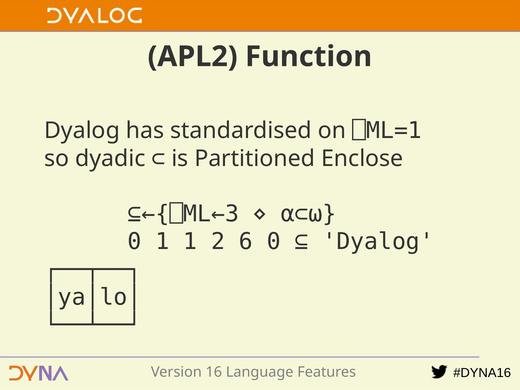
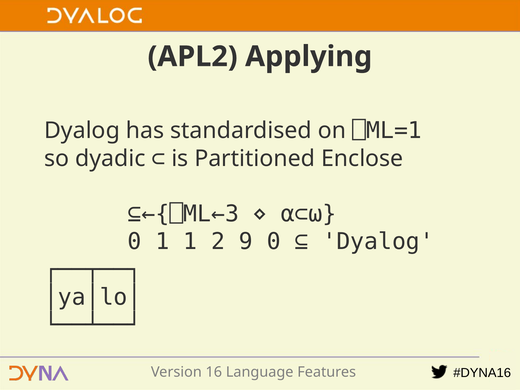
Function: Function -> Applying (309, 57)
6: 6 -> 9 (246, 242)
